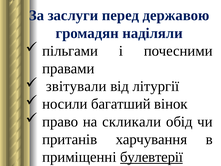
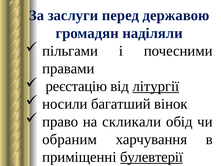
звітували: звітували -> реєстацію (76, 86)
літургії underline: none -> present (156, 86)
пританів: пританів -> обраним (70, 139)
